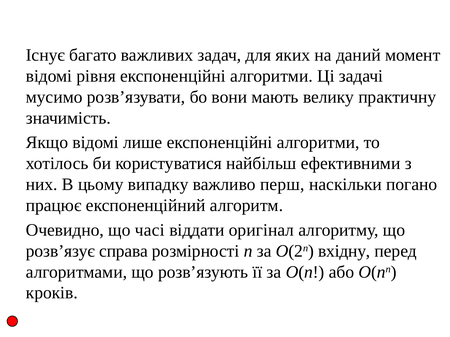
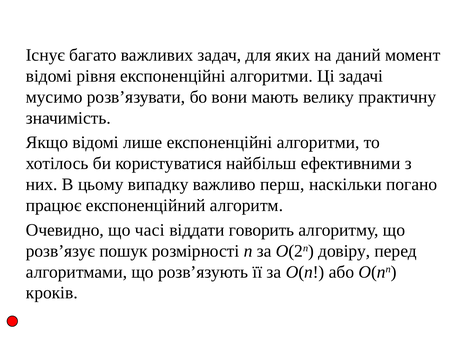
оригінал: оригінал -> говорить (262, 230)
справа: справа -> пошук (124, 251)
вхідну: вхідну -> довіру (344, 251)
